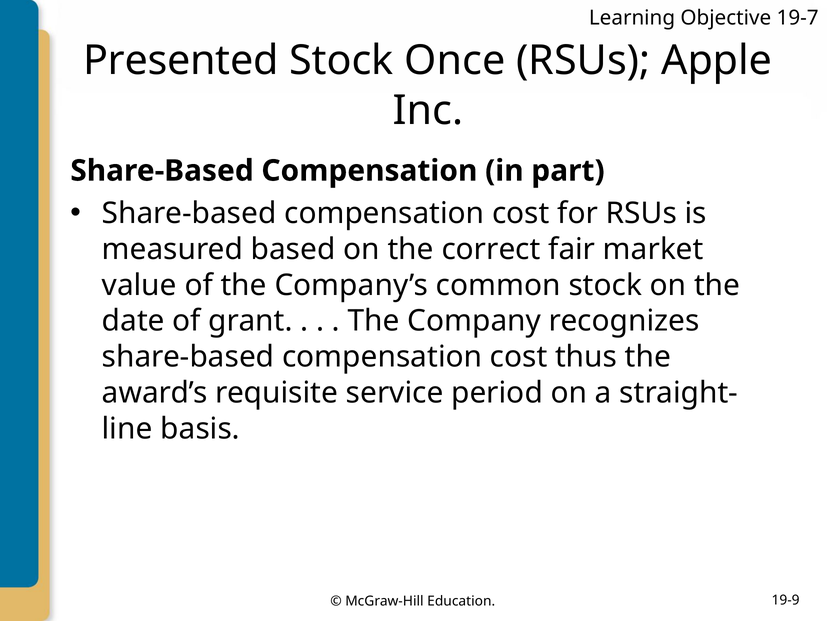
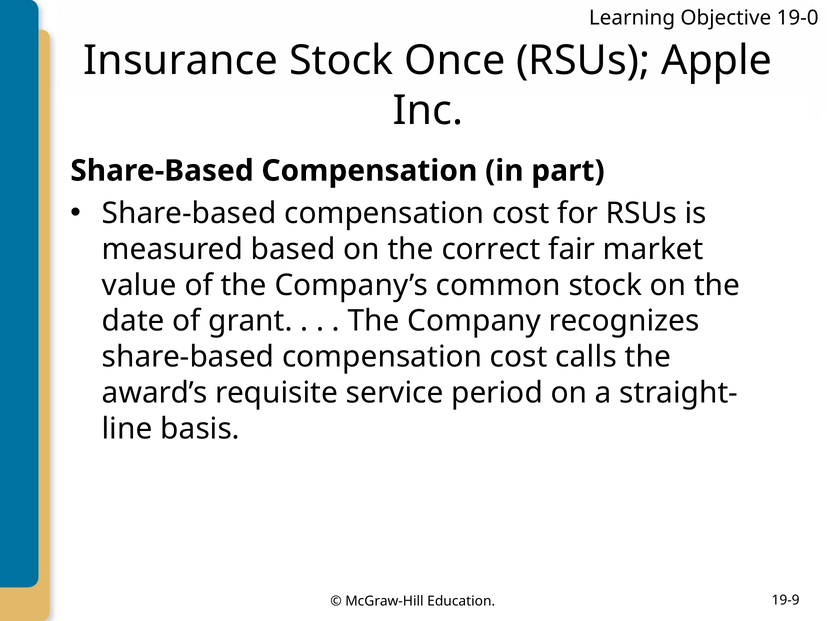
19-7: 19-7 -> 19-0 (798, 18)
Presented: Presented -> Insurance (181, 61)
thus: thus -> calls (586, 357)
